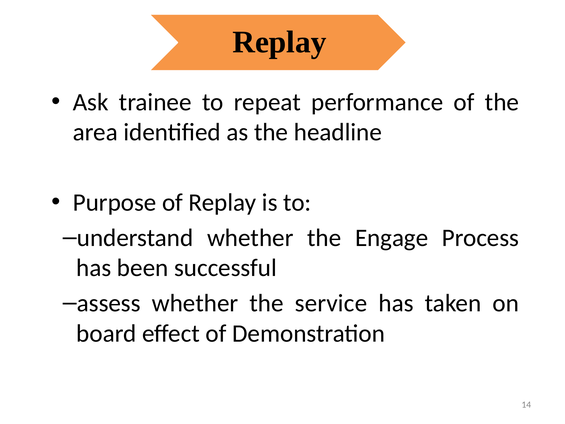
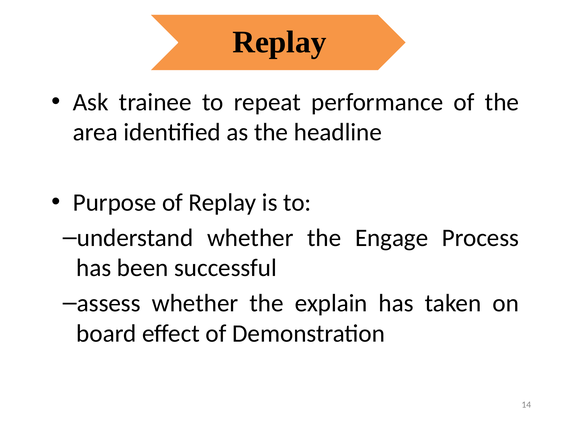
service: service -> explain (331, 303)
